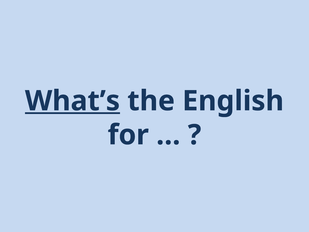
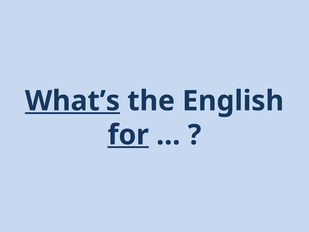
for underline: none -> present (128, 135)
